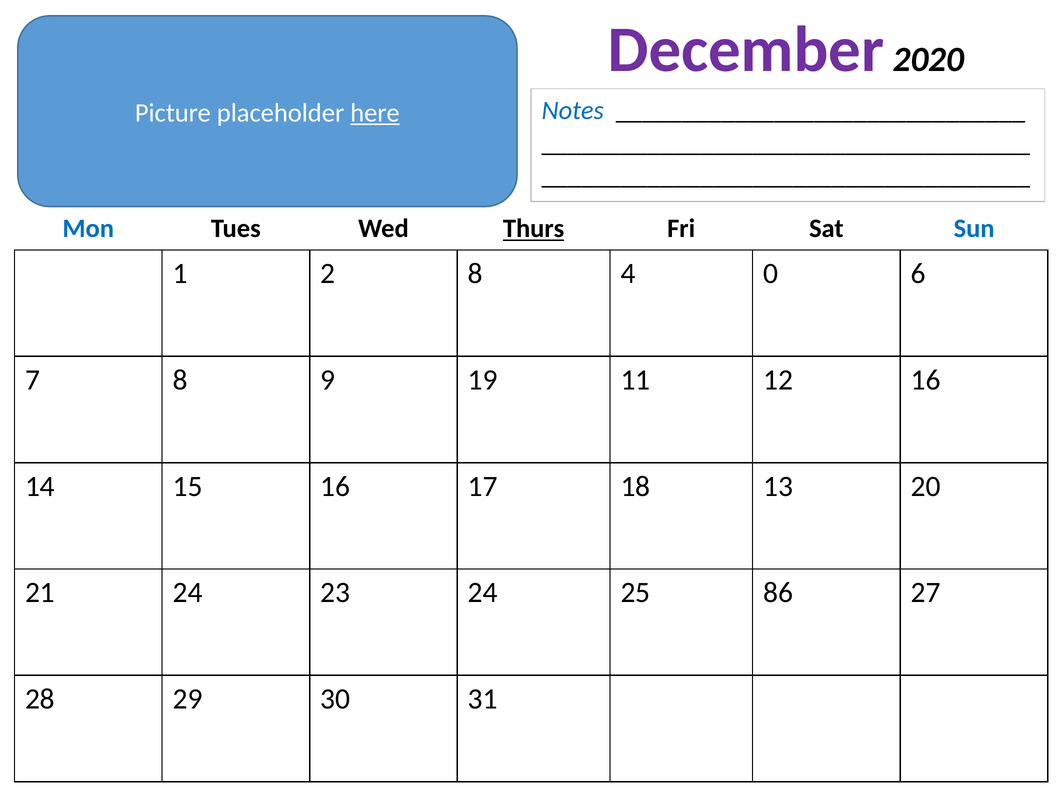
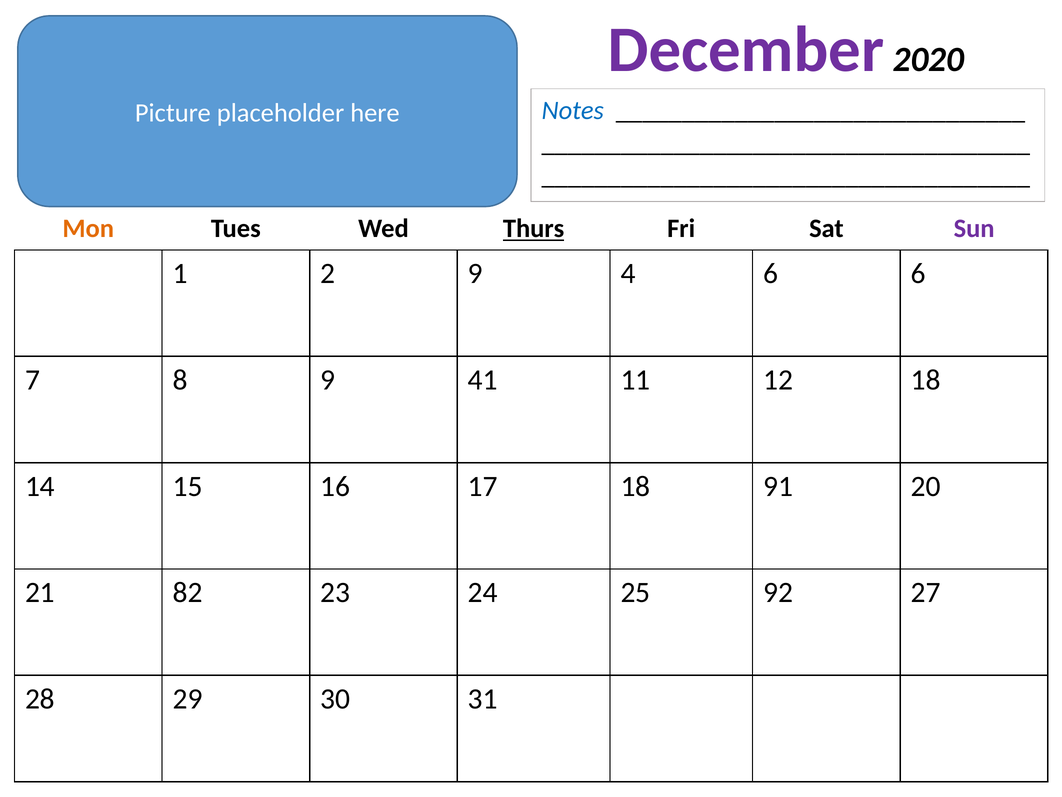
here underline: present -> none (375, 113)
Mon colour: blue -> orange (88, 229)
Sun colour: blue -> purple (974, 229)
2 8: 8 -> 9 (475, 273)
4 0: 0 -> 6 (771, 273)
19: 19 -> 41 (483, 380)
12 16: 16 -> 18 (926, 380)
13: 13 -> 91 (778, 486)
21 24: 24 -> 82 (188, 592)
86: 86 -> 92 (778, 592)
